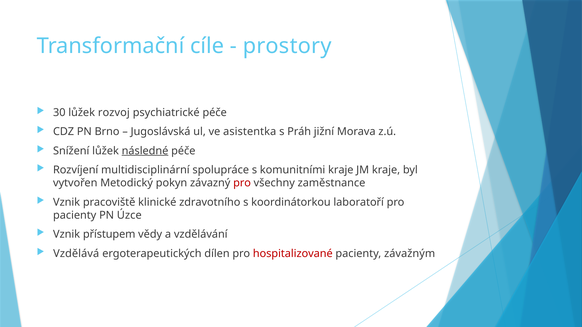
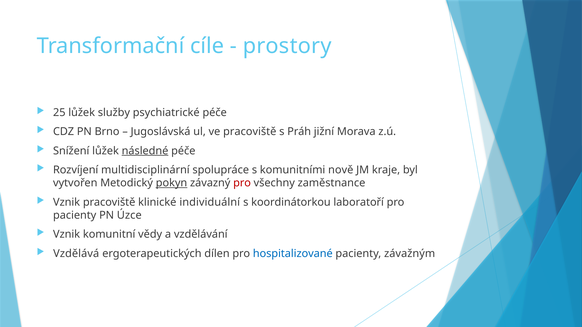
30: 30 -> 25 (59, 113)
rozvoj: rozvoj -> služby (114, 113)
ve asistentka: asistentka -> pracoviště (250, 132)
komunitními kraje: kraje -> nově (341, 170)
pokyn underline: none -> present (172, 183)
zdravotního: zdravotního -> individuální (210, 202)
přístupem: přístupem -> komunitní (109, 235)
hospitalizované colour: red -> blue (293, 254)
